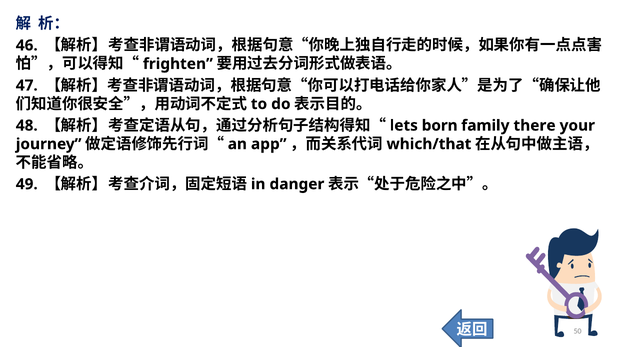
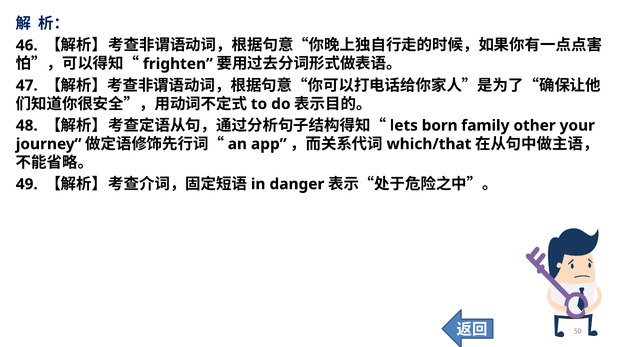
there: there -> other (535, 126)
